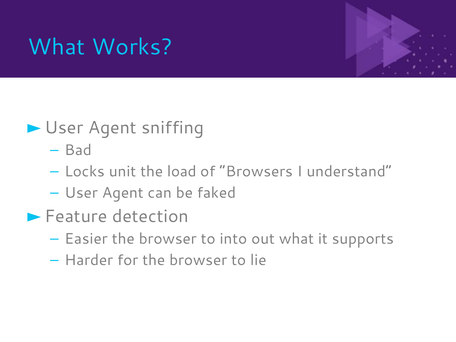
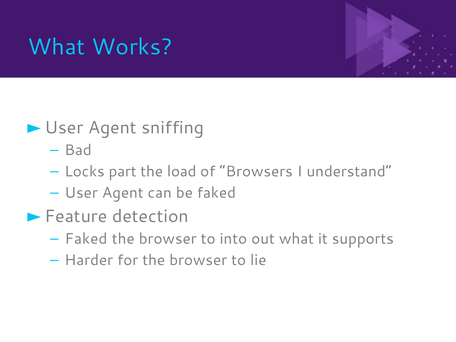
unit: unit -> part (123, 172)
Easier: Easier -> Faked (86, 239)
